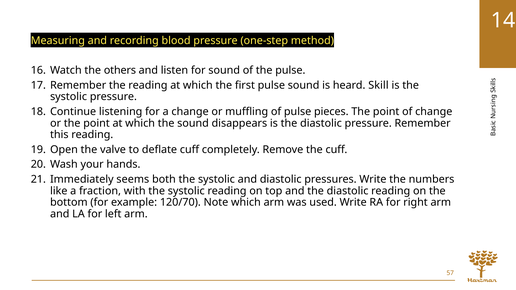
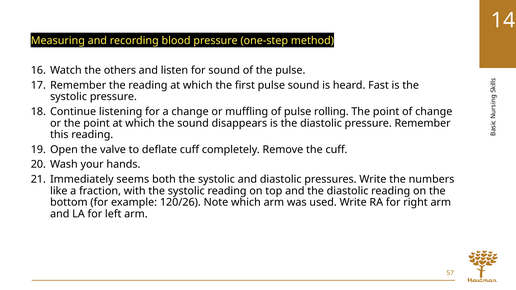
Skill: Skill -> Fast (379, 85)
pieces: pieces -> rolling (331, 112)
120/70: 120/70 -> 120/26 (180, 203)
